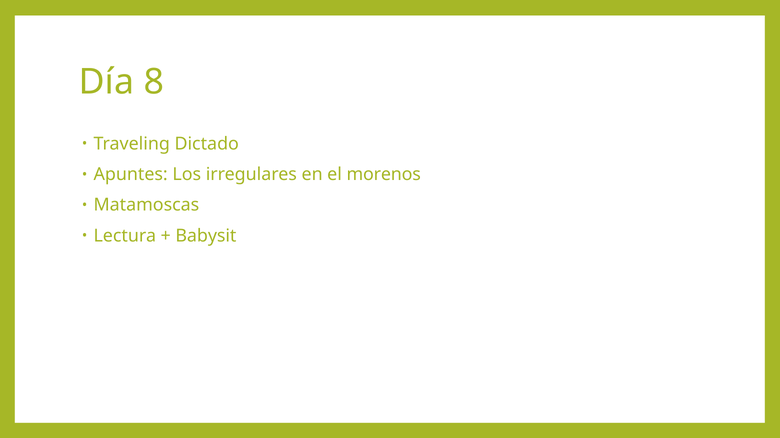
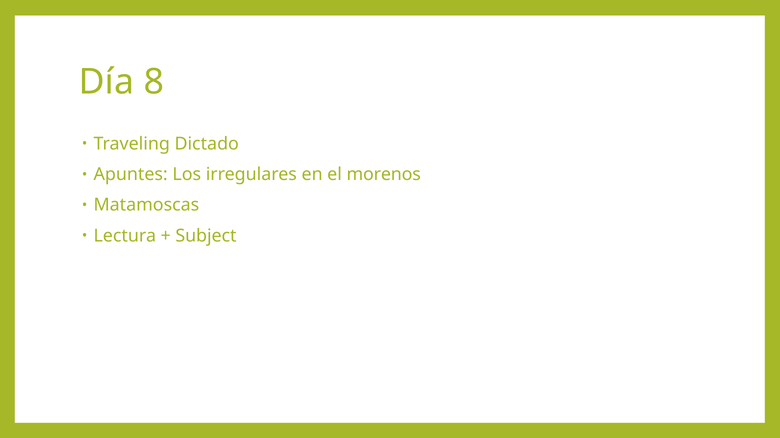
Babysit: Babysit -> Subject (206, 236)
